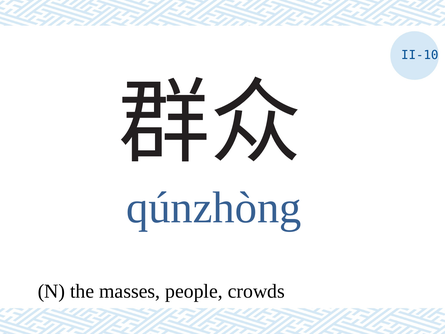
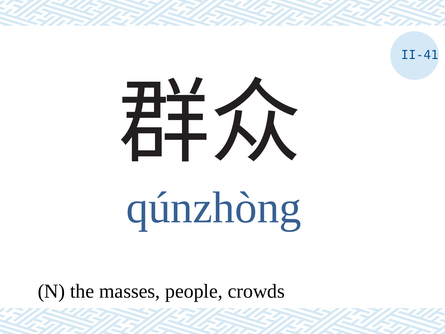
II-10: II-10 -> II-41 (420, 55)
